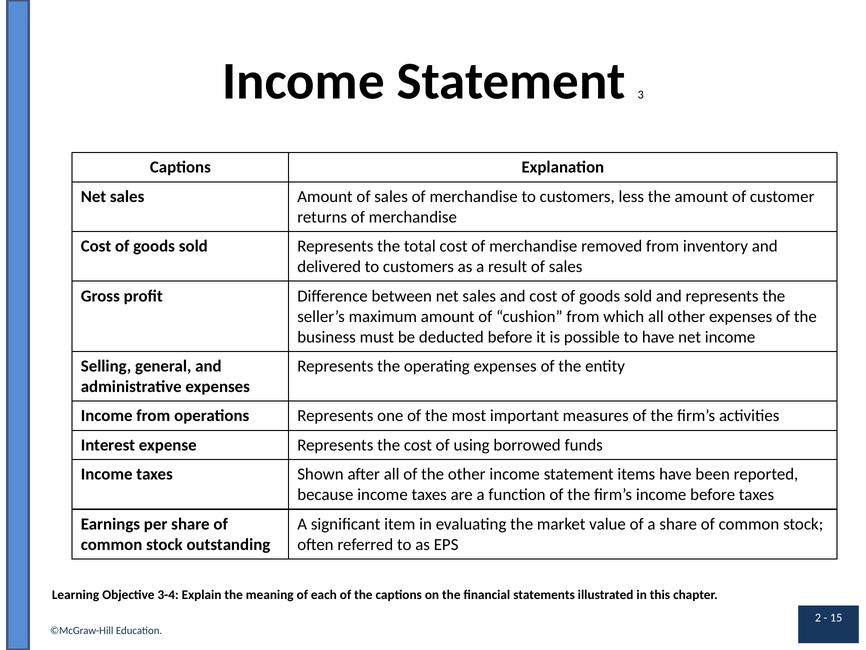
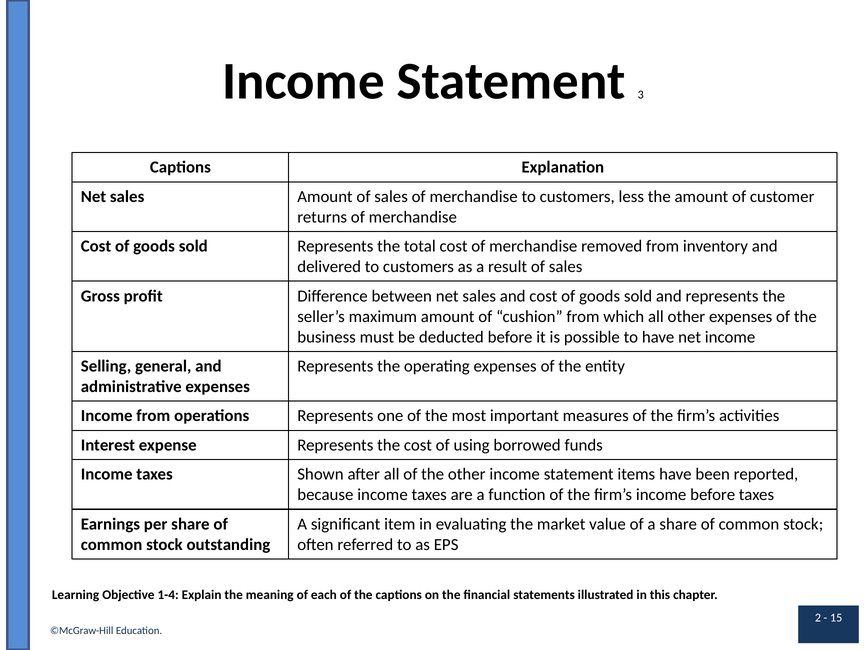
3-4: 3-4 -> 1-4 (168, 594)
